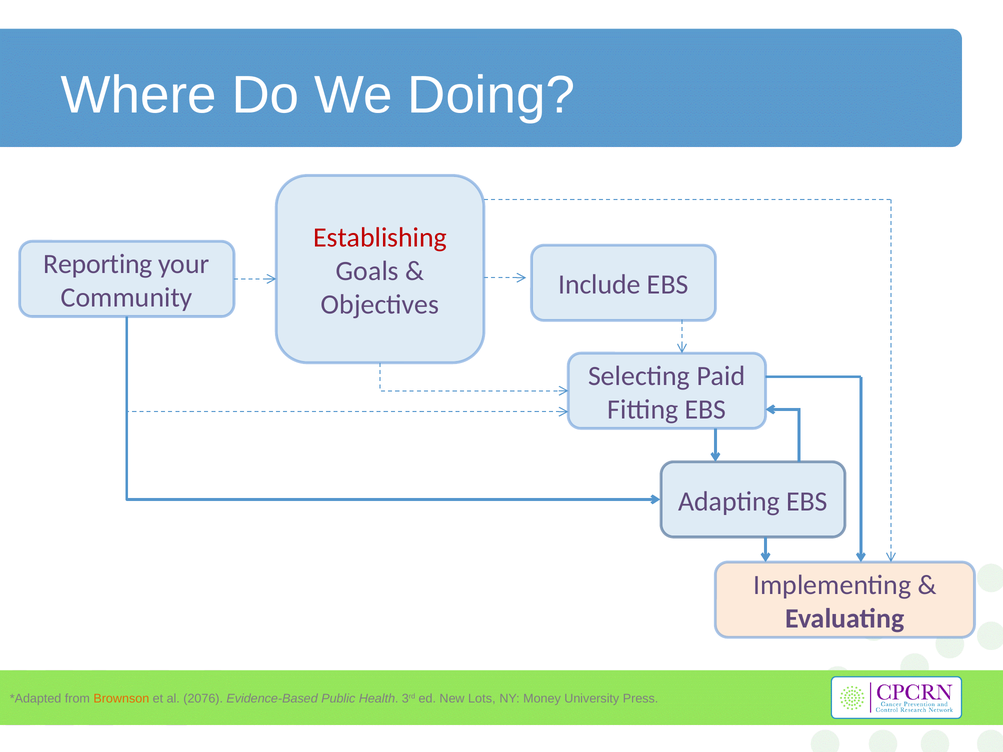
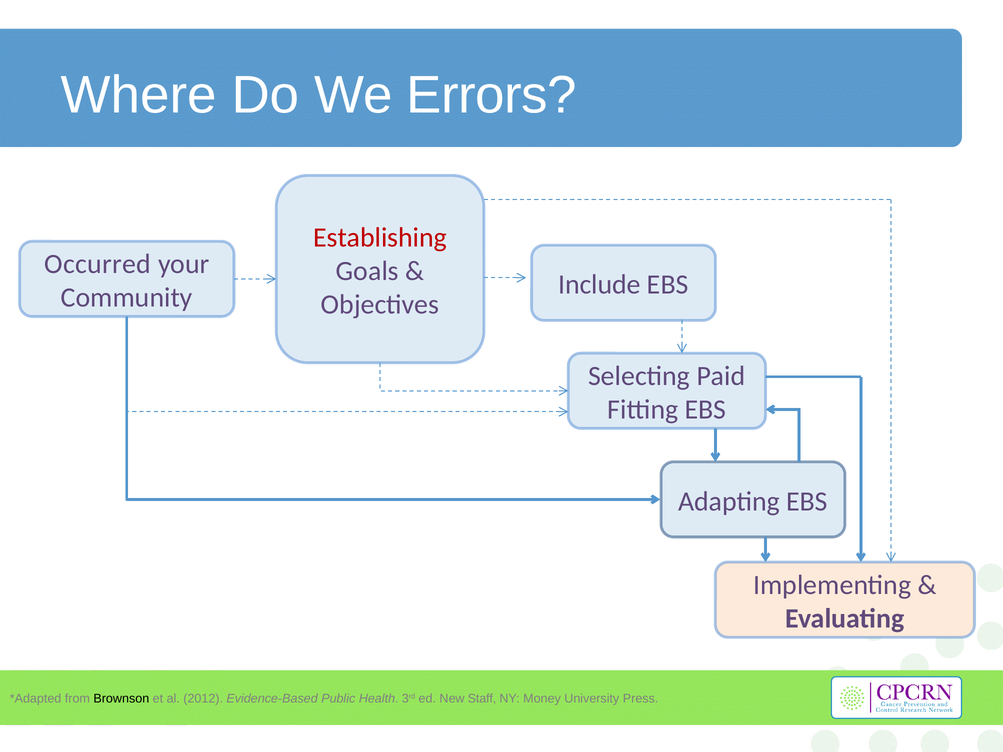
Doing: Doing -> Errors (491, 95)
Reporting: Reporting -> Occurred (98, 264)
Brownson colour: orange -> black (121, 699)
2076: 2076 -> 2012 (203, 699)
Lots: Lots -> Staff (482, 699)
